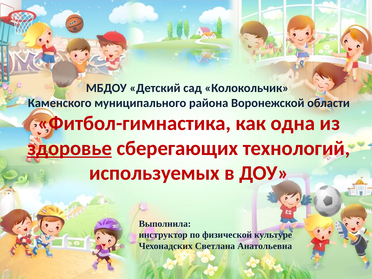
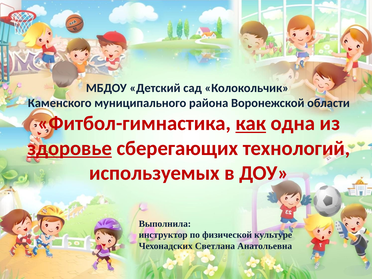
как underline: none -> present (251, 123)
